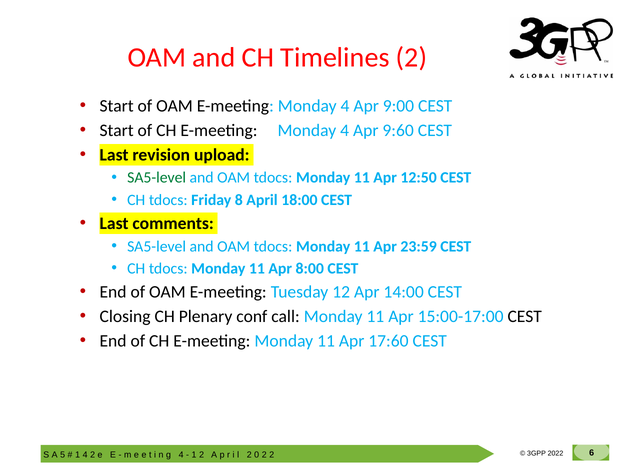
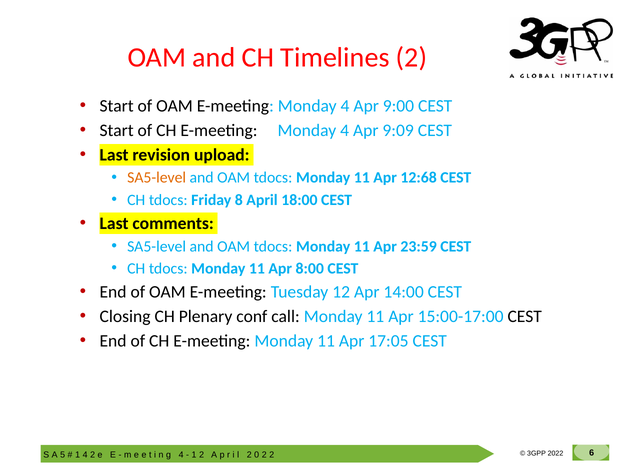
9:60: 9:60 -> 9:09 (398, 130)
SA5-level colour: green -> orange (157, 178)
12:50: 12:50 -> 12:68 (419, 178)
17:60: 17:60 -> 17:05 (388, 341)
